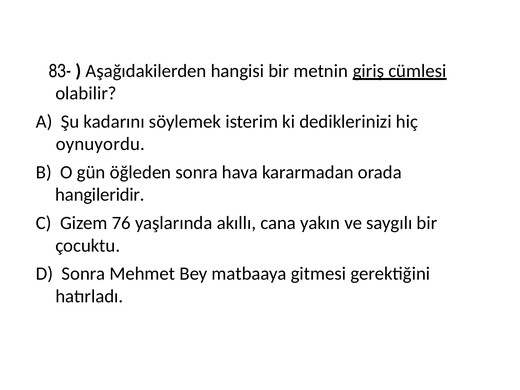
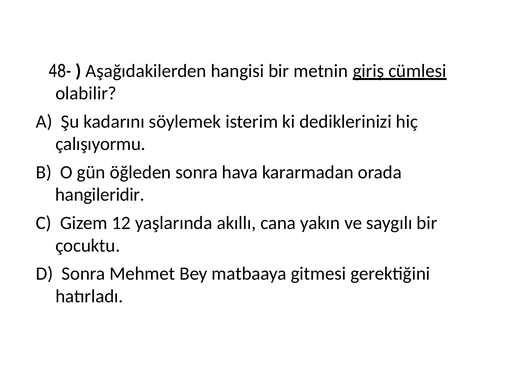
83-: 83- -> 48- (60, 71)
oynuyordu: oynuyordu -> çalışıyormu (100, 144)
76: 76 -> 12 (121, 223)
